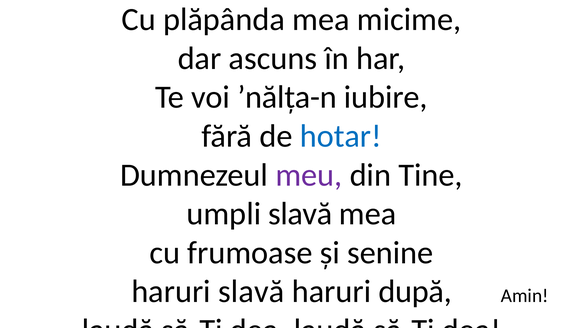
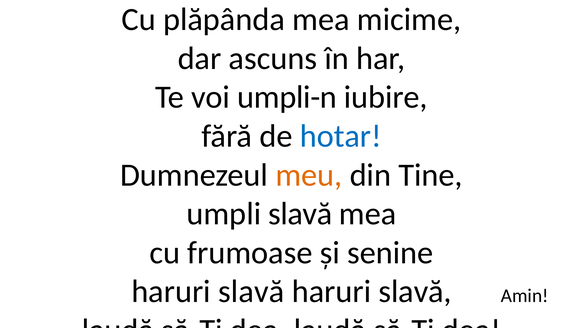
ʼnălța-n: ʼnălța-n -> umpli-n (287, 97)
meu colour: purple -> orange (309, 175)
după: după -> slavă (415, 292)
